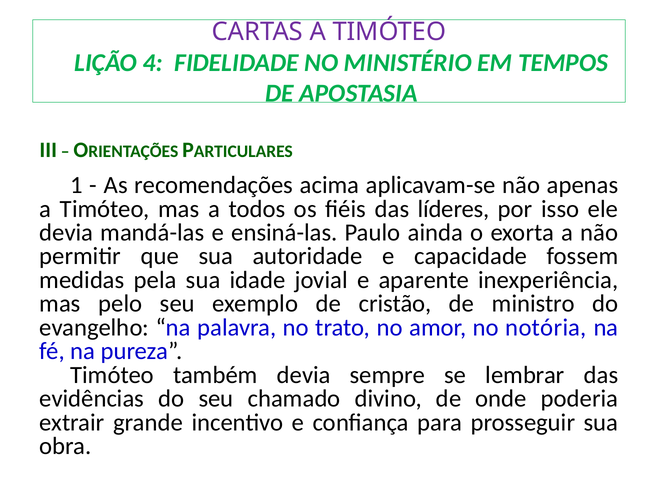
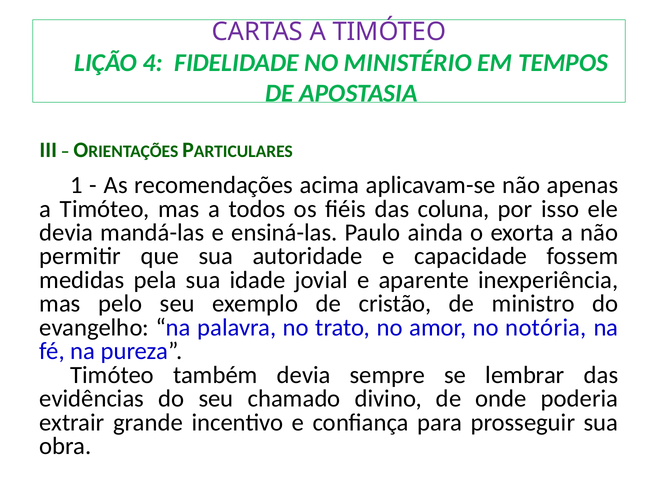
líderes: líderes -> coluna (454, 209)
